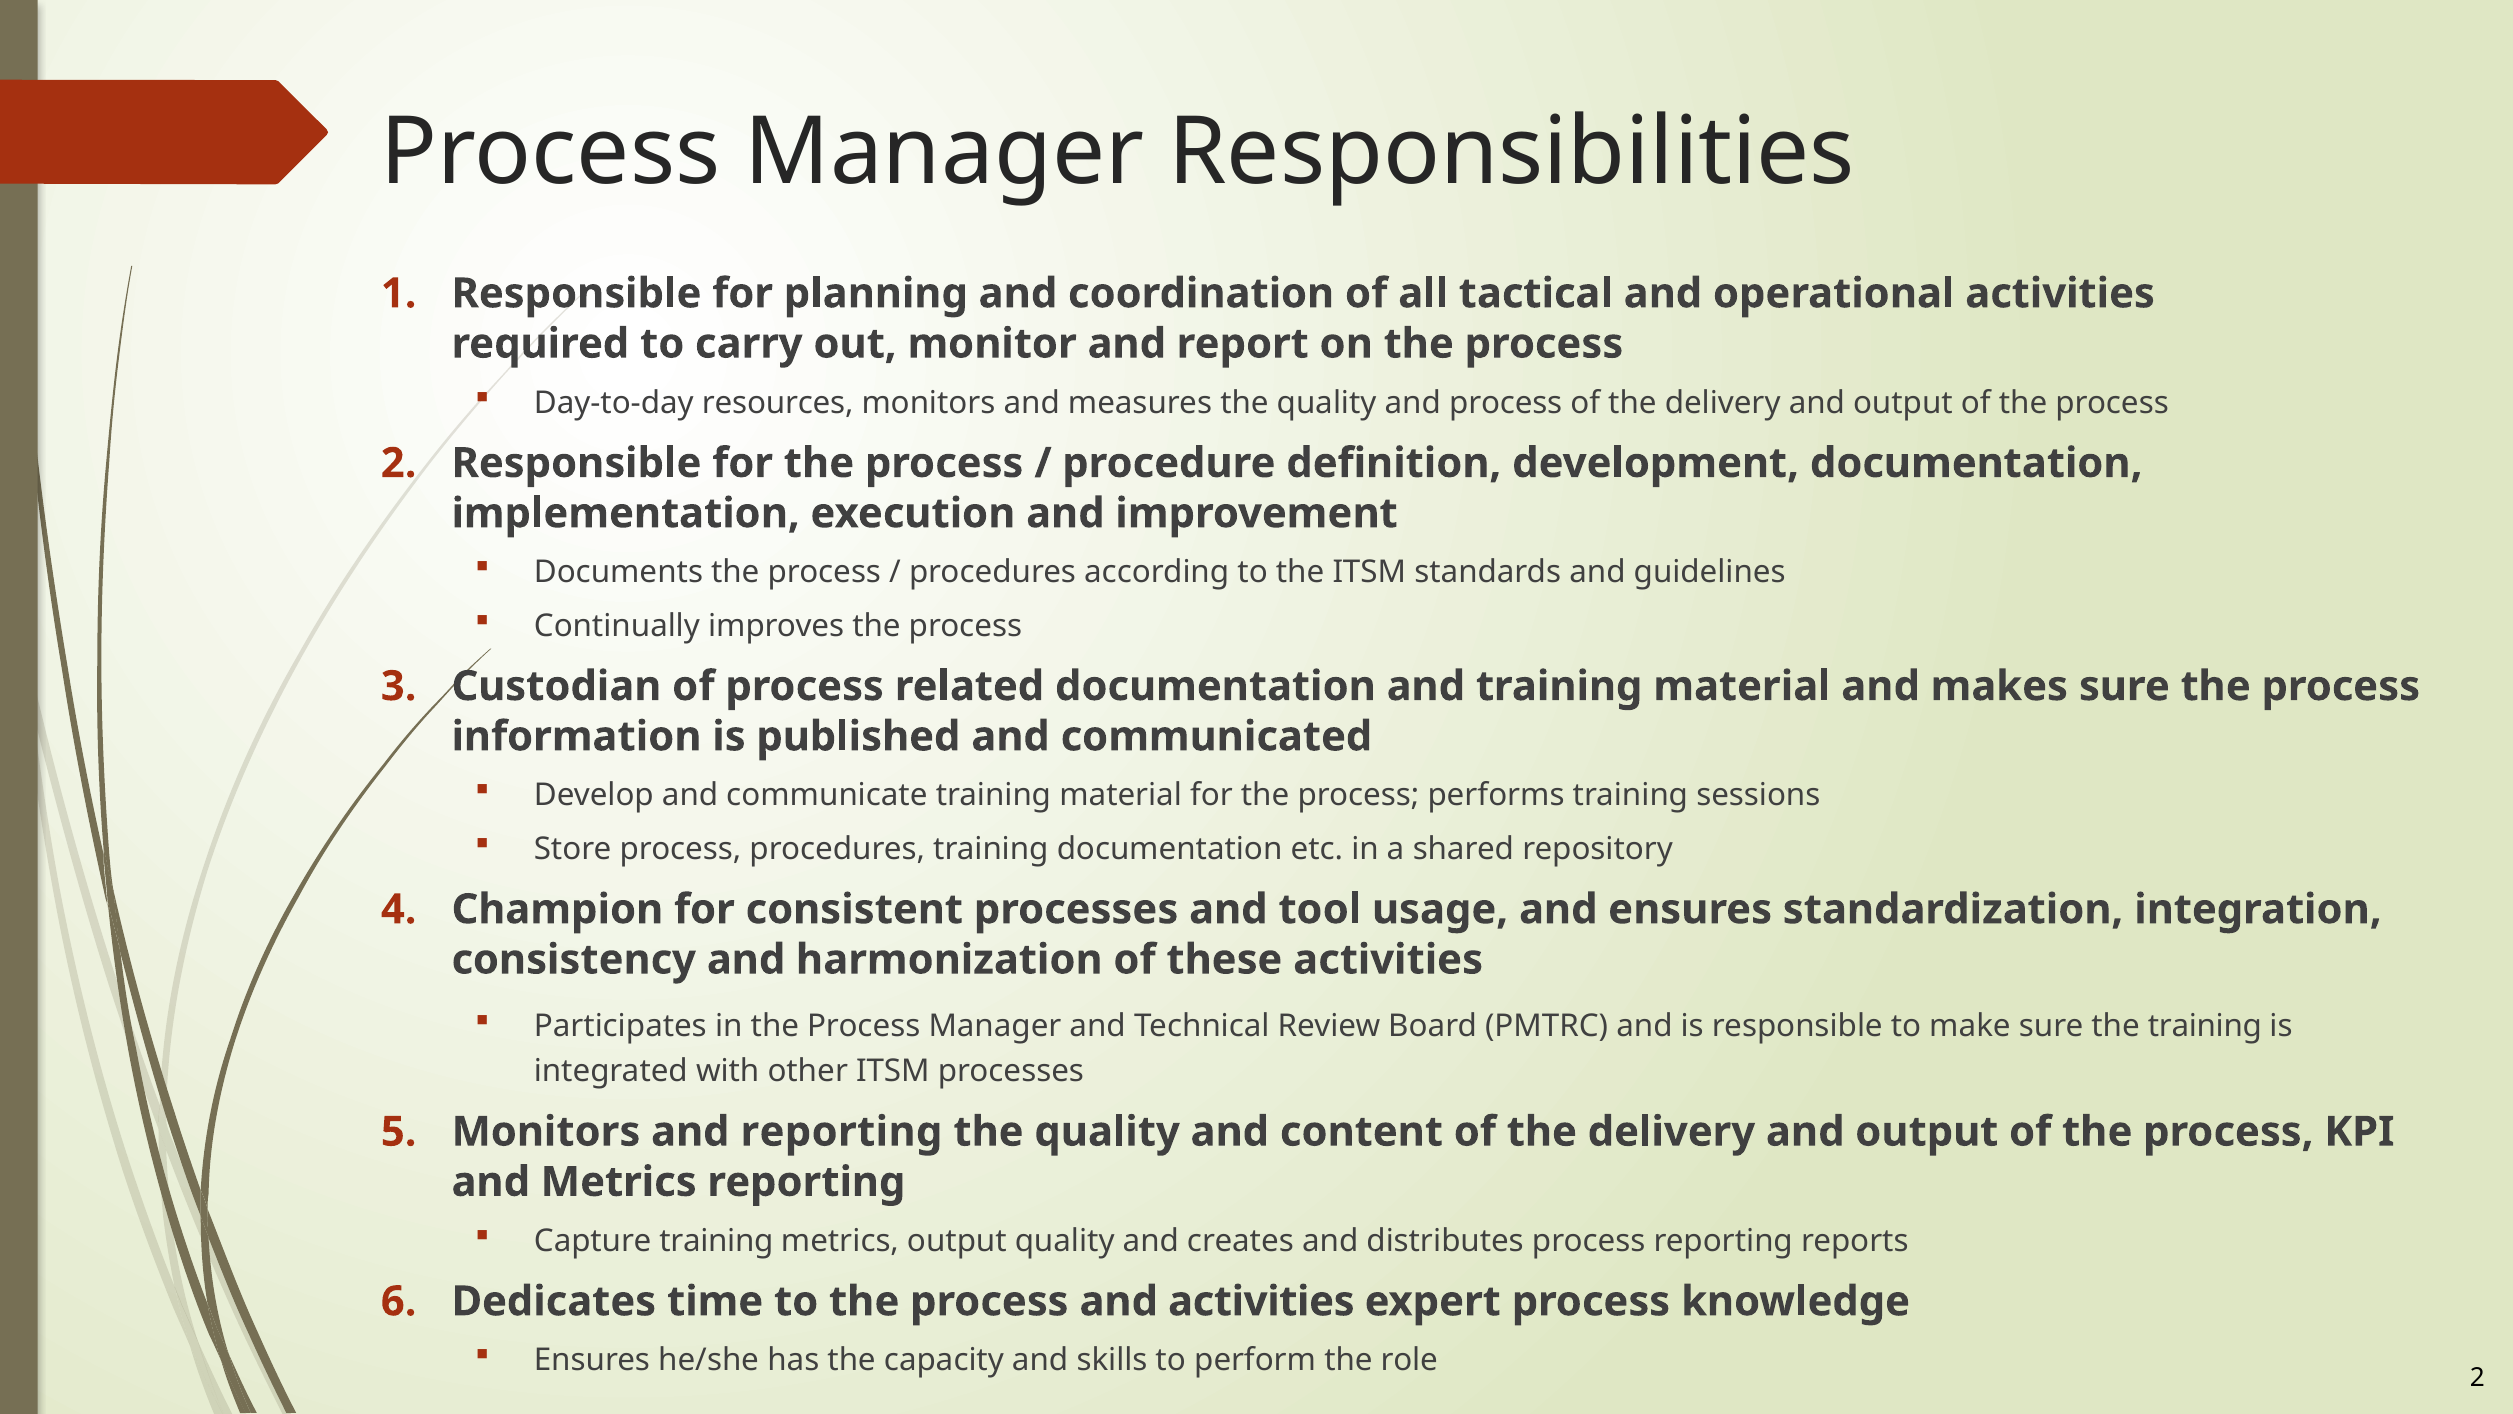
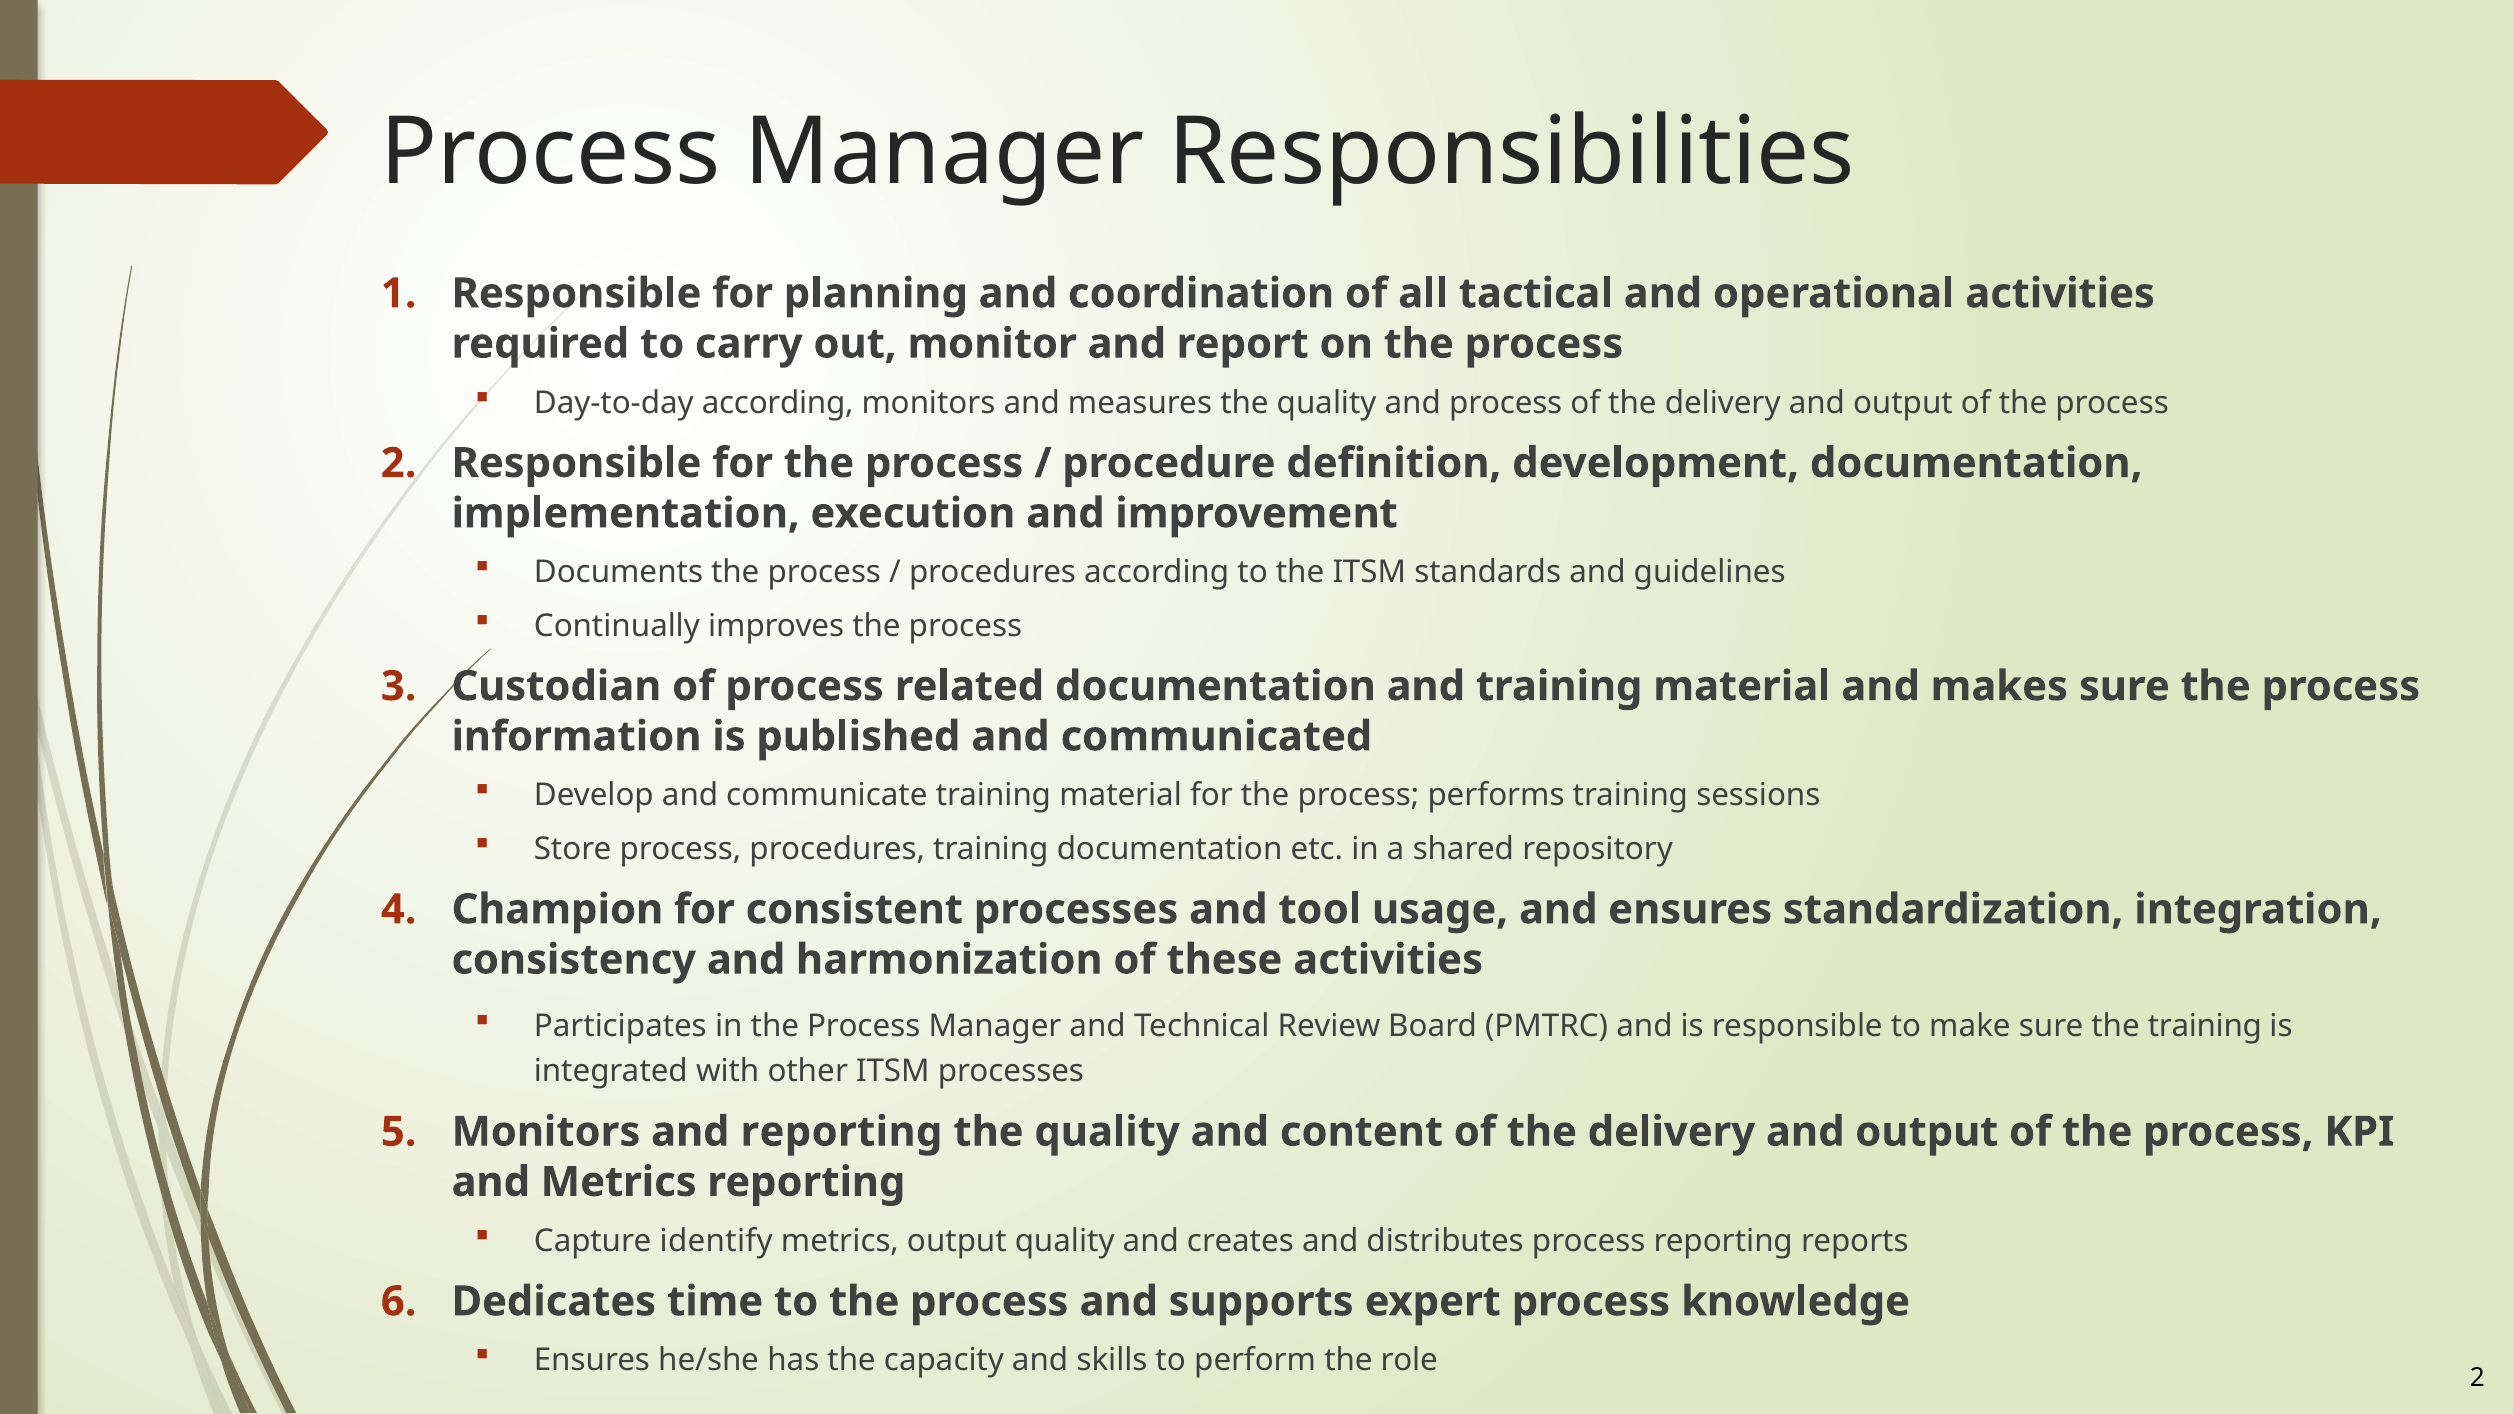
Day-to-day resources: resources -> according (778, 403)
Capture training: training -> identify (716, 1241)
and activities: activities -> supports (1261, 1301)
